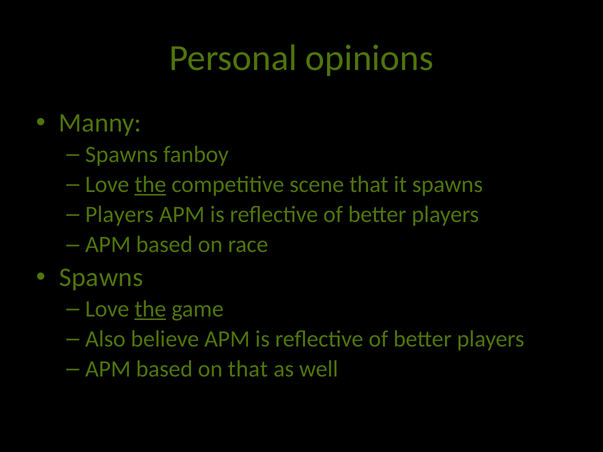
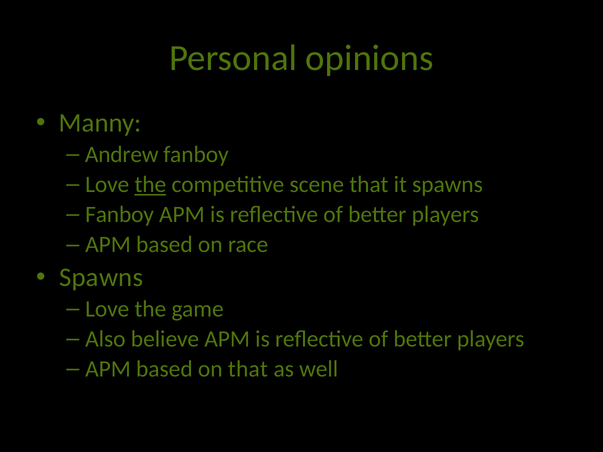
Spawns: Spawns -> Andrew (122, 155)
Players: Players -> Fanboy (120, 215)
the underline: present -> none (150, 309)
